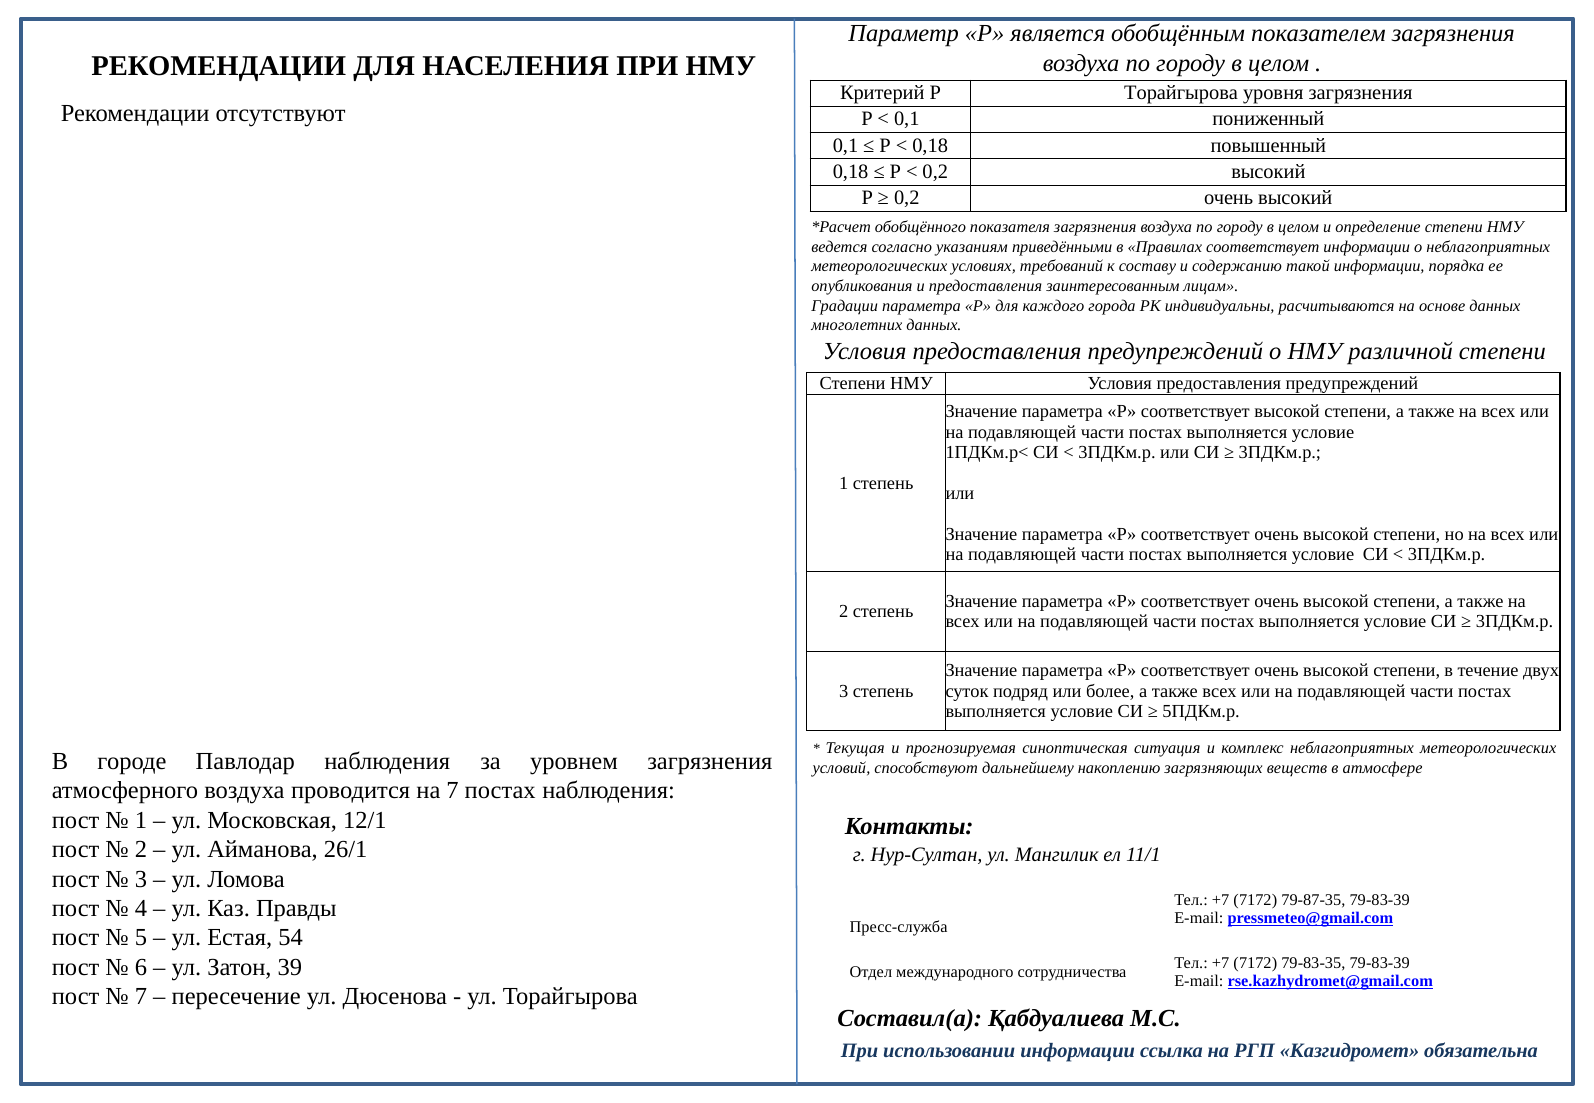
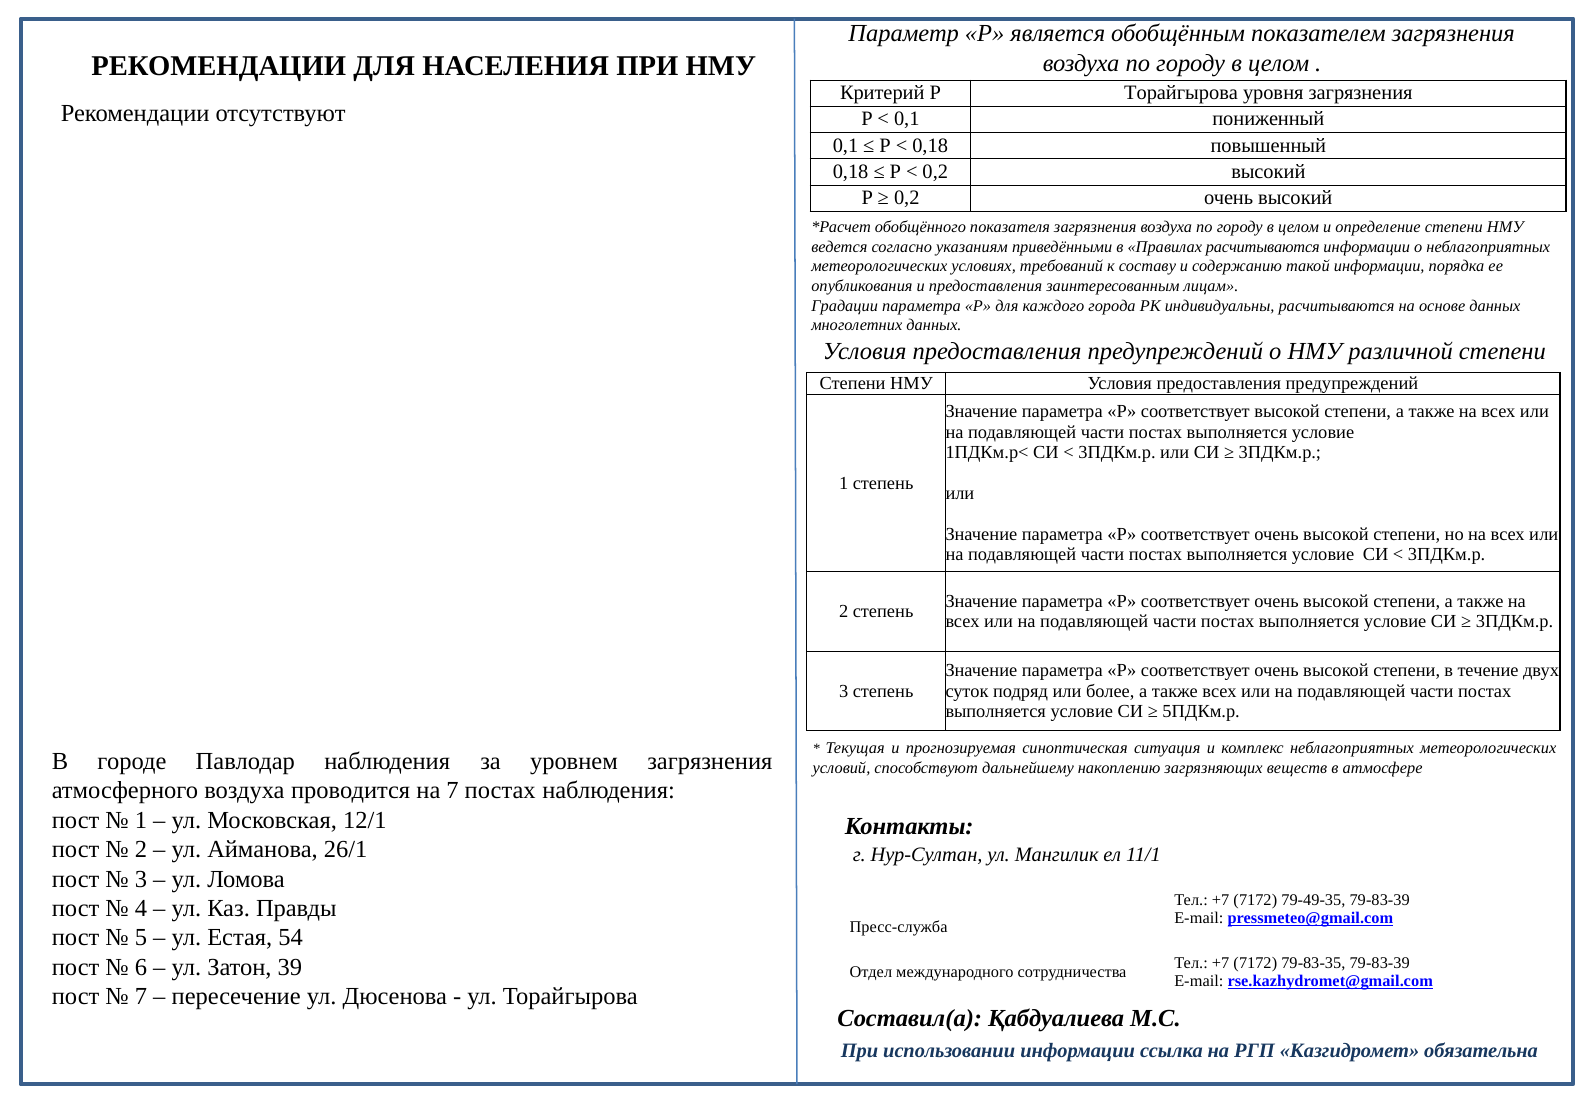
Правилах соответствует: соответствует -> расчитываются (1263, 247)
79-87-35: 79-87-35 -> 79-49-35 (1313, 900)
